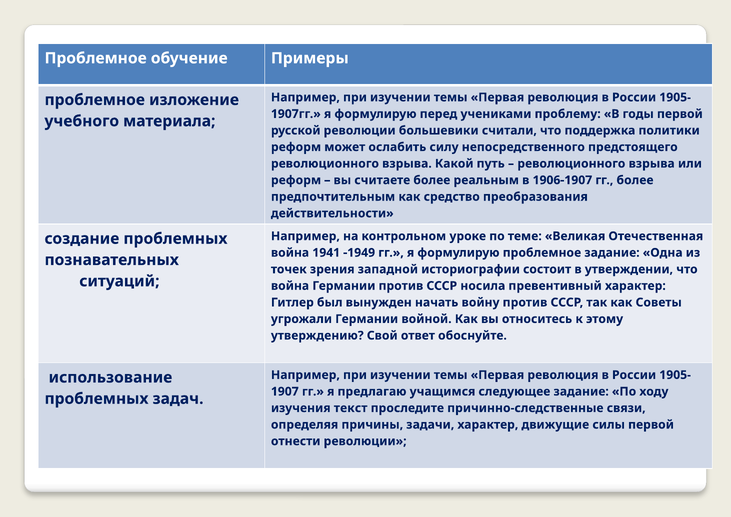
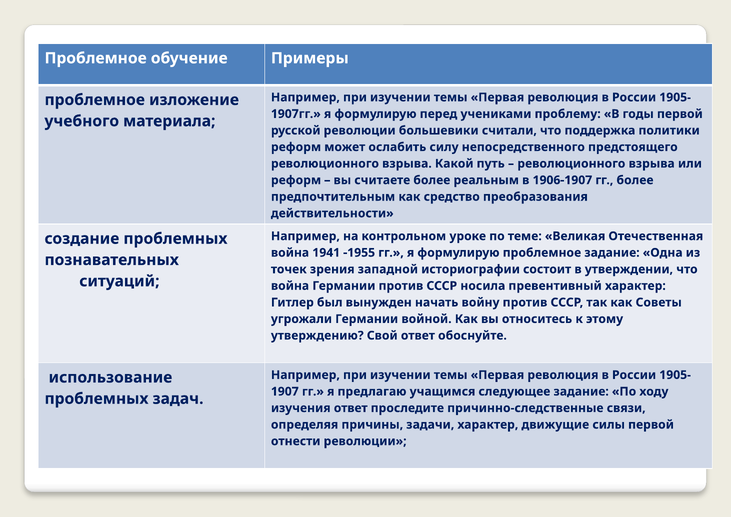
-1949: -1949 -> -1955 (359, 253)
изучения текст: текст -> ответ (351, 408)
